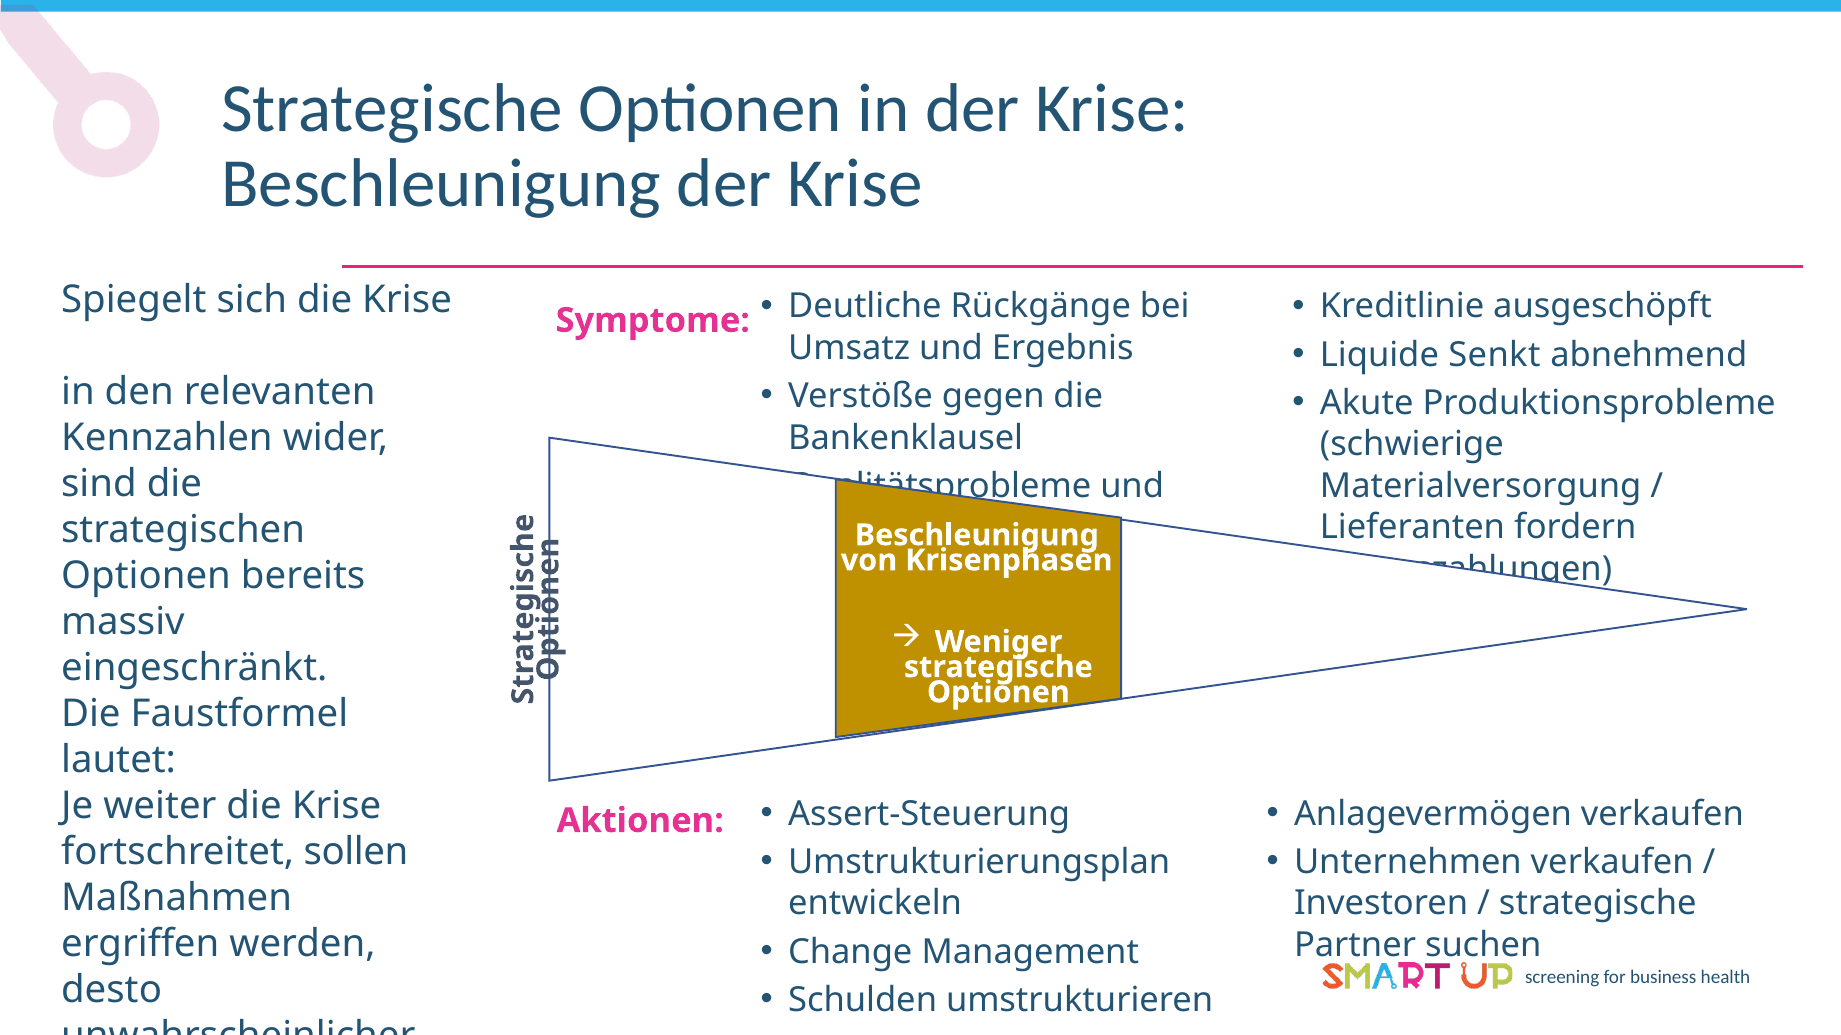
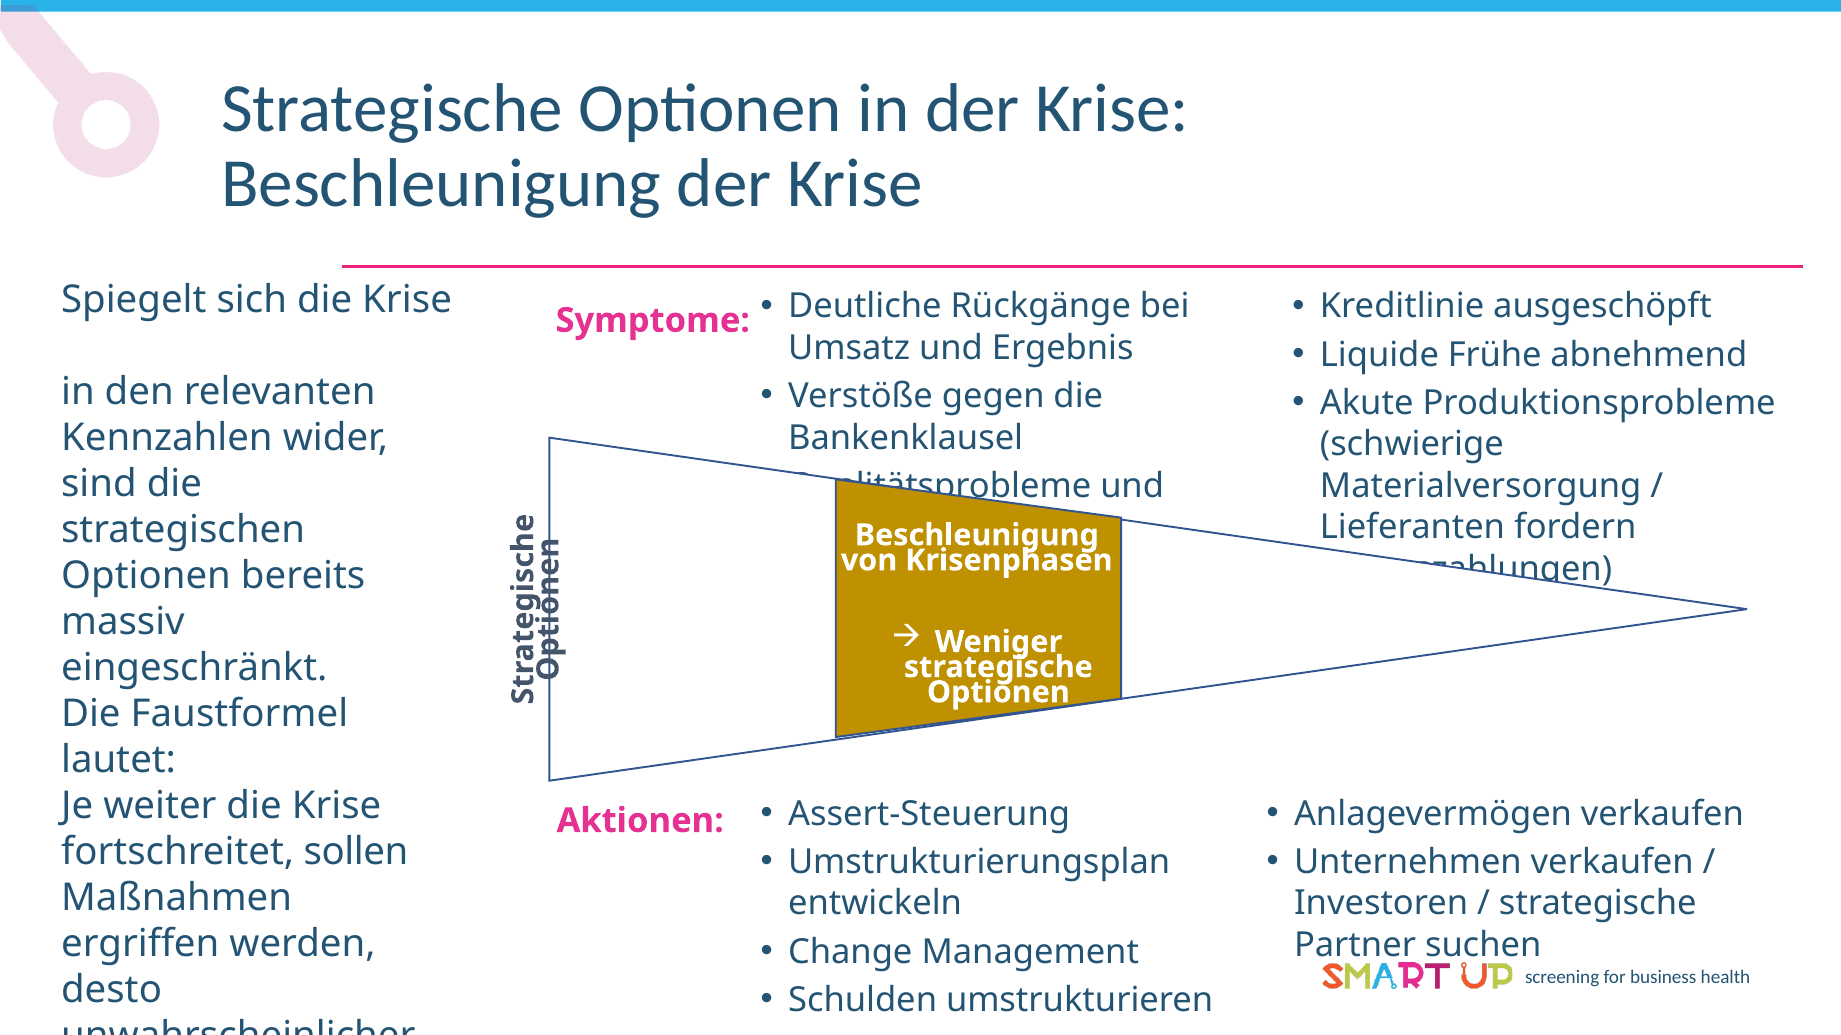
Senkt: Senkt -> Frühe (1495, 355)
